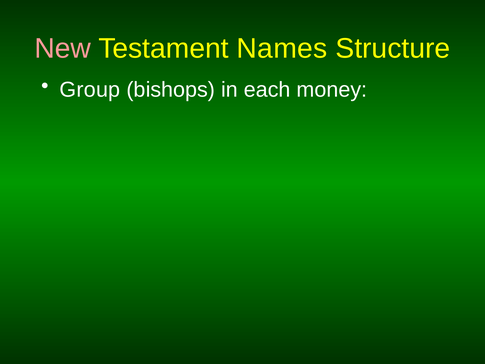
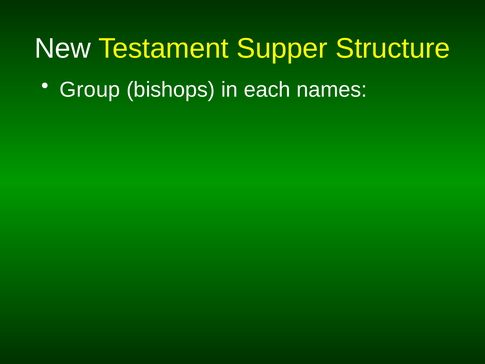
New colour: pink -> white (63, 48)
Names: Names -> Supper (282, 48)
money: money -> names (332, 90)
